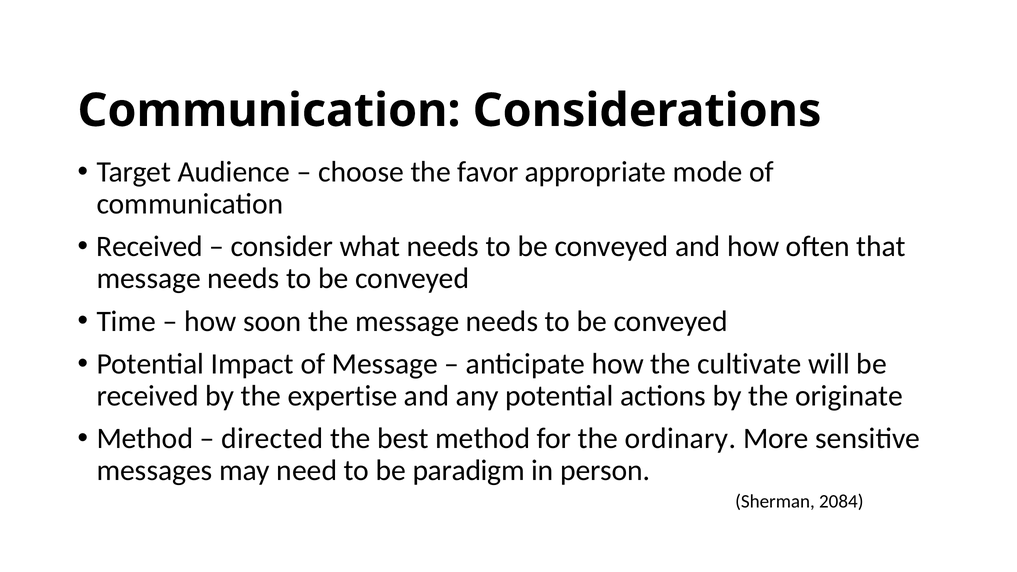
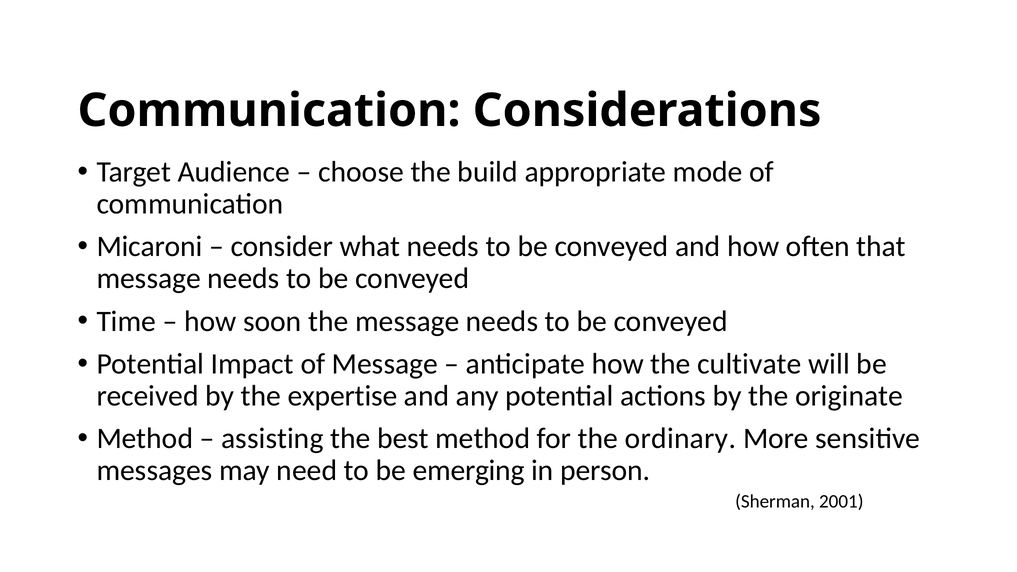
favor: favor -> build (488, 172)
Received: Received -> Micaroni (150, 247)
directed: directed -> assisting (272, 439)
paradigm: paradigm -> emerging (469, 471)
2084: 2084 -> 2001 (841, 502)
